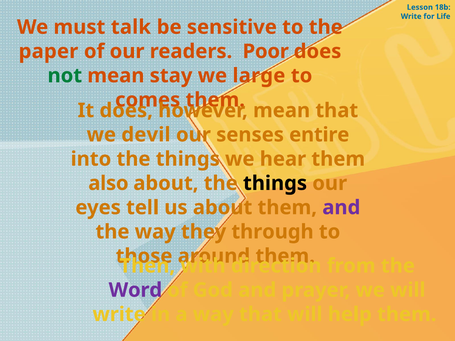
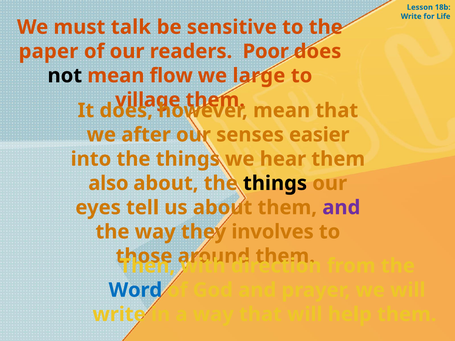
not colour: green -> black (65, 76)
stay: stay -> flow (171, 76)
comes: comes -> village (148, 100)
devil: devil -> after (146, 135)
entire: entire -> easier (319, 135)
through: through -> involves (273, 232)
Word colour: purple -> blue (135, 290)
